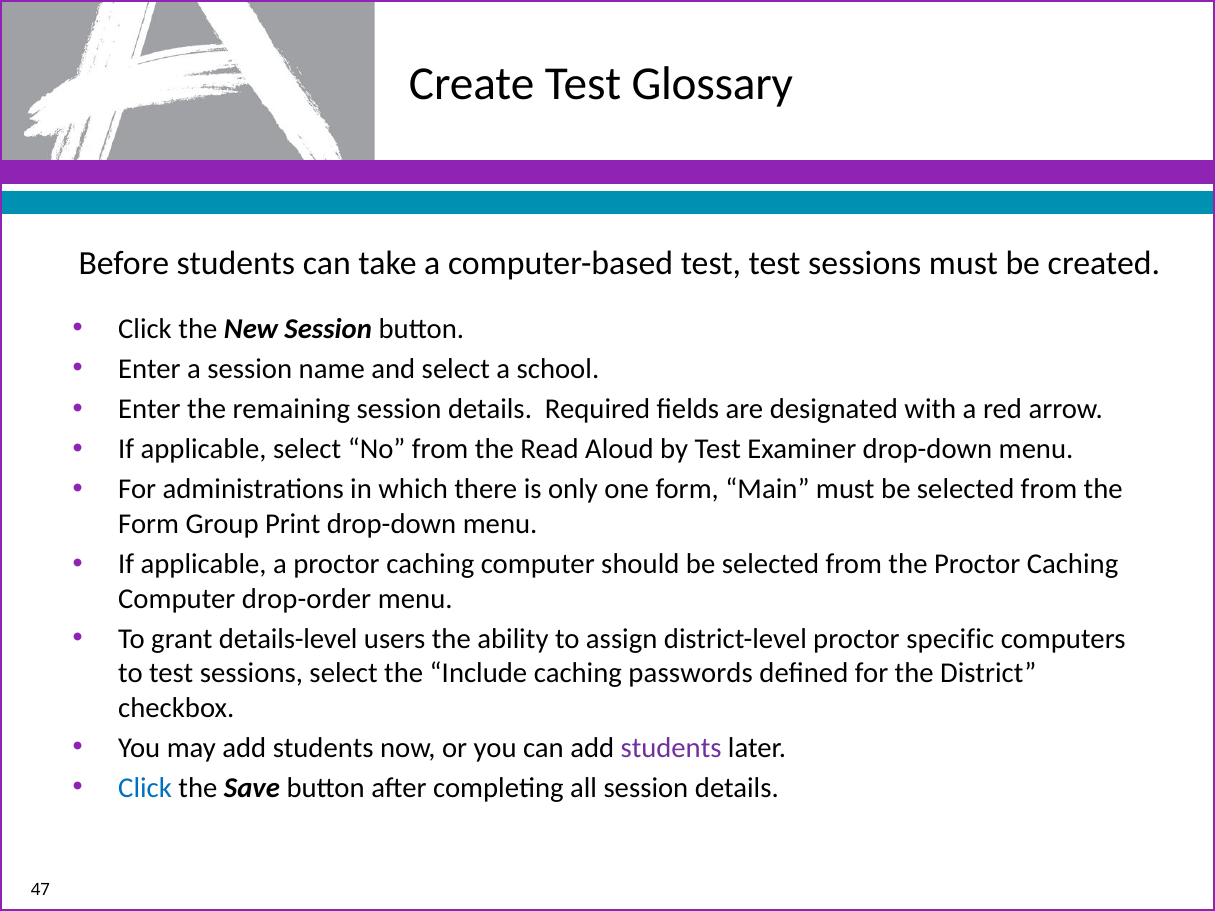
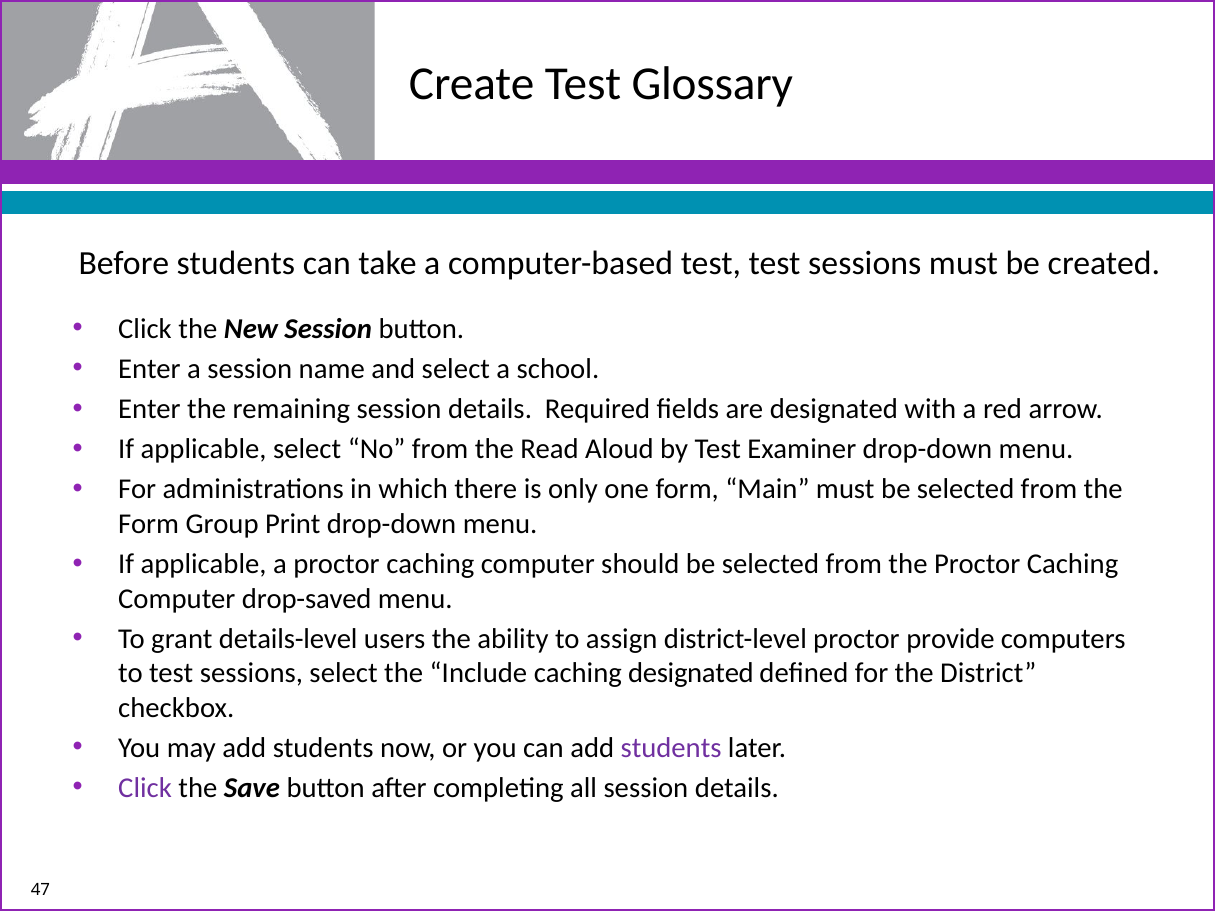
drop-order: drop-order -> drop-saved (307, 599)
specific: specific -> provide (950, 639)
caching passwords: passwords -> designated (691, 673)
Click colour: blue -> purple (145, 788)
